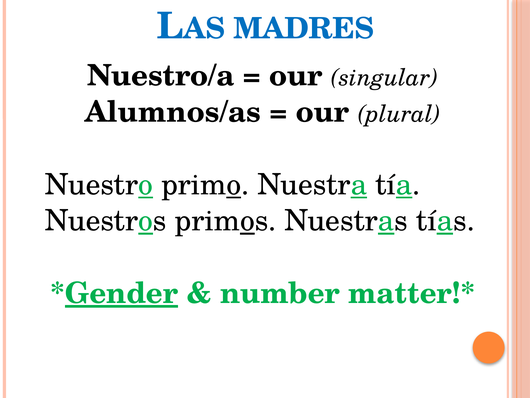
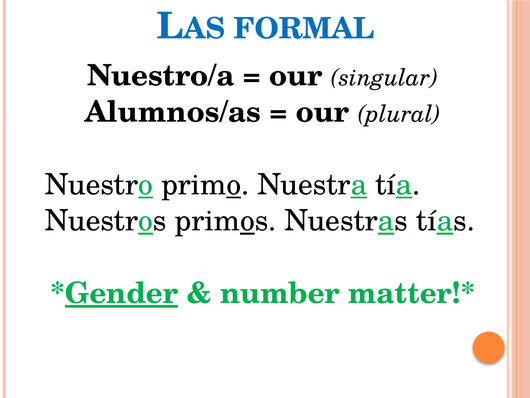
MADRES: MADRES -> FORMAL (304, 29)
